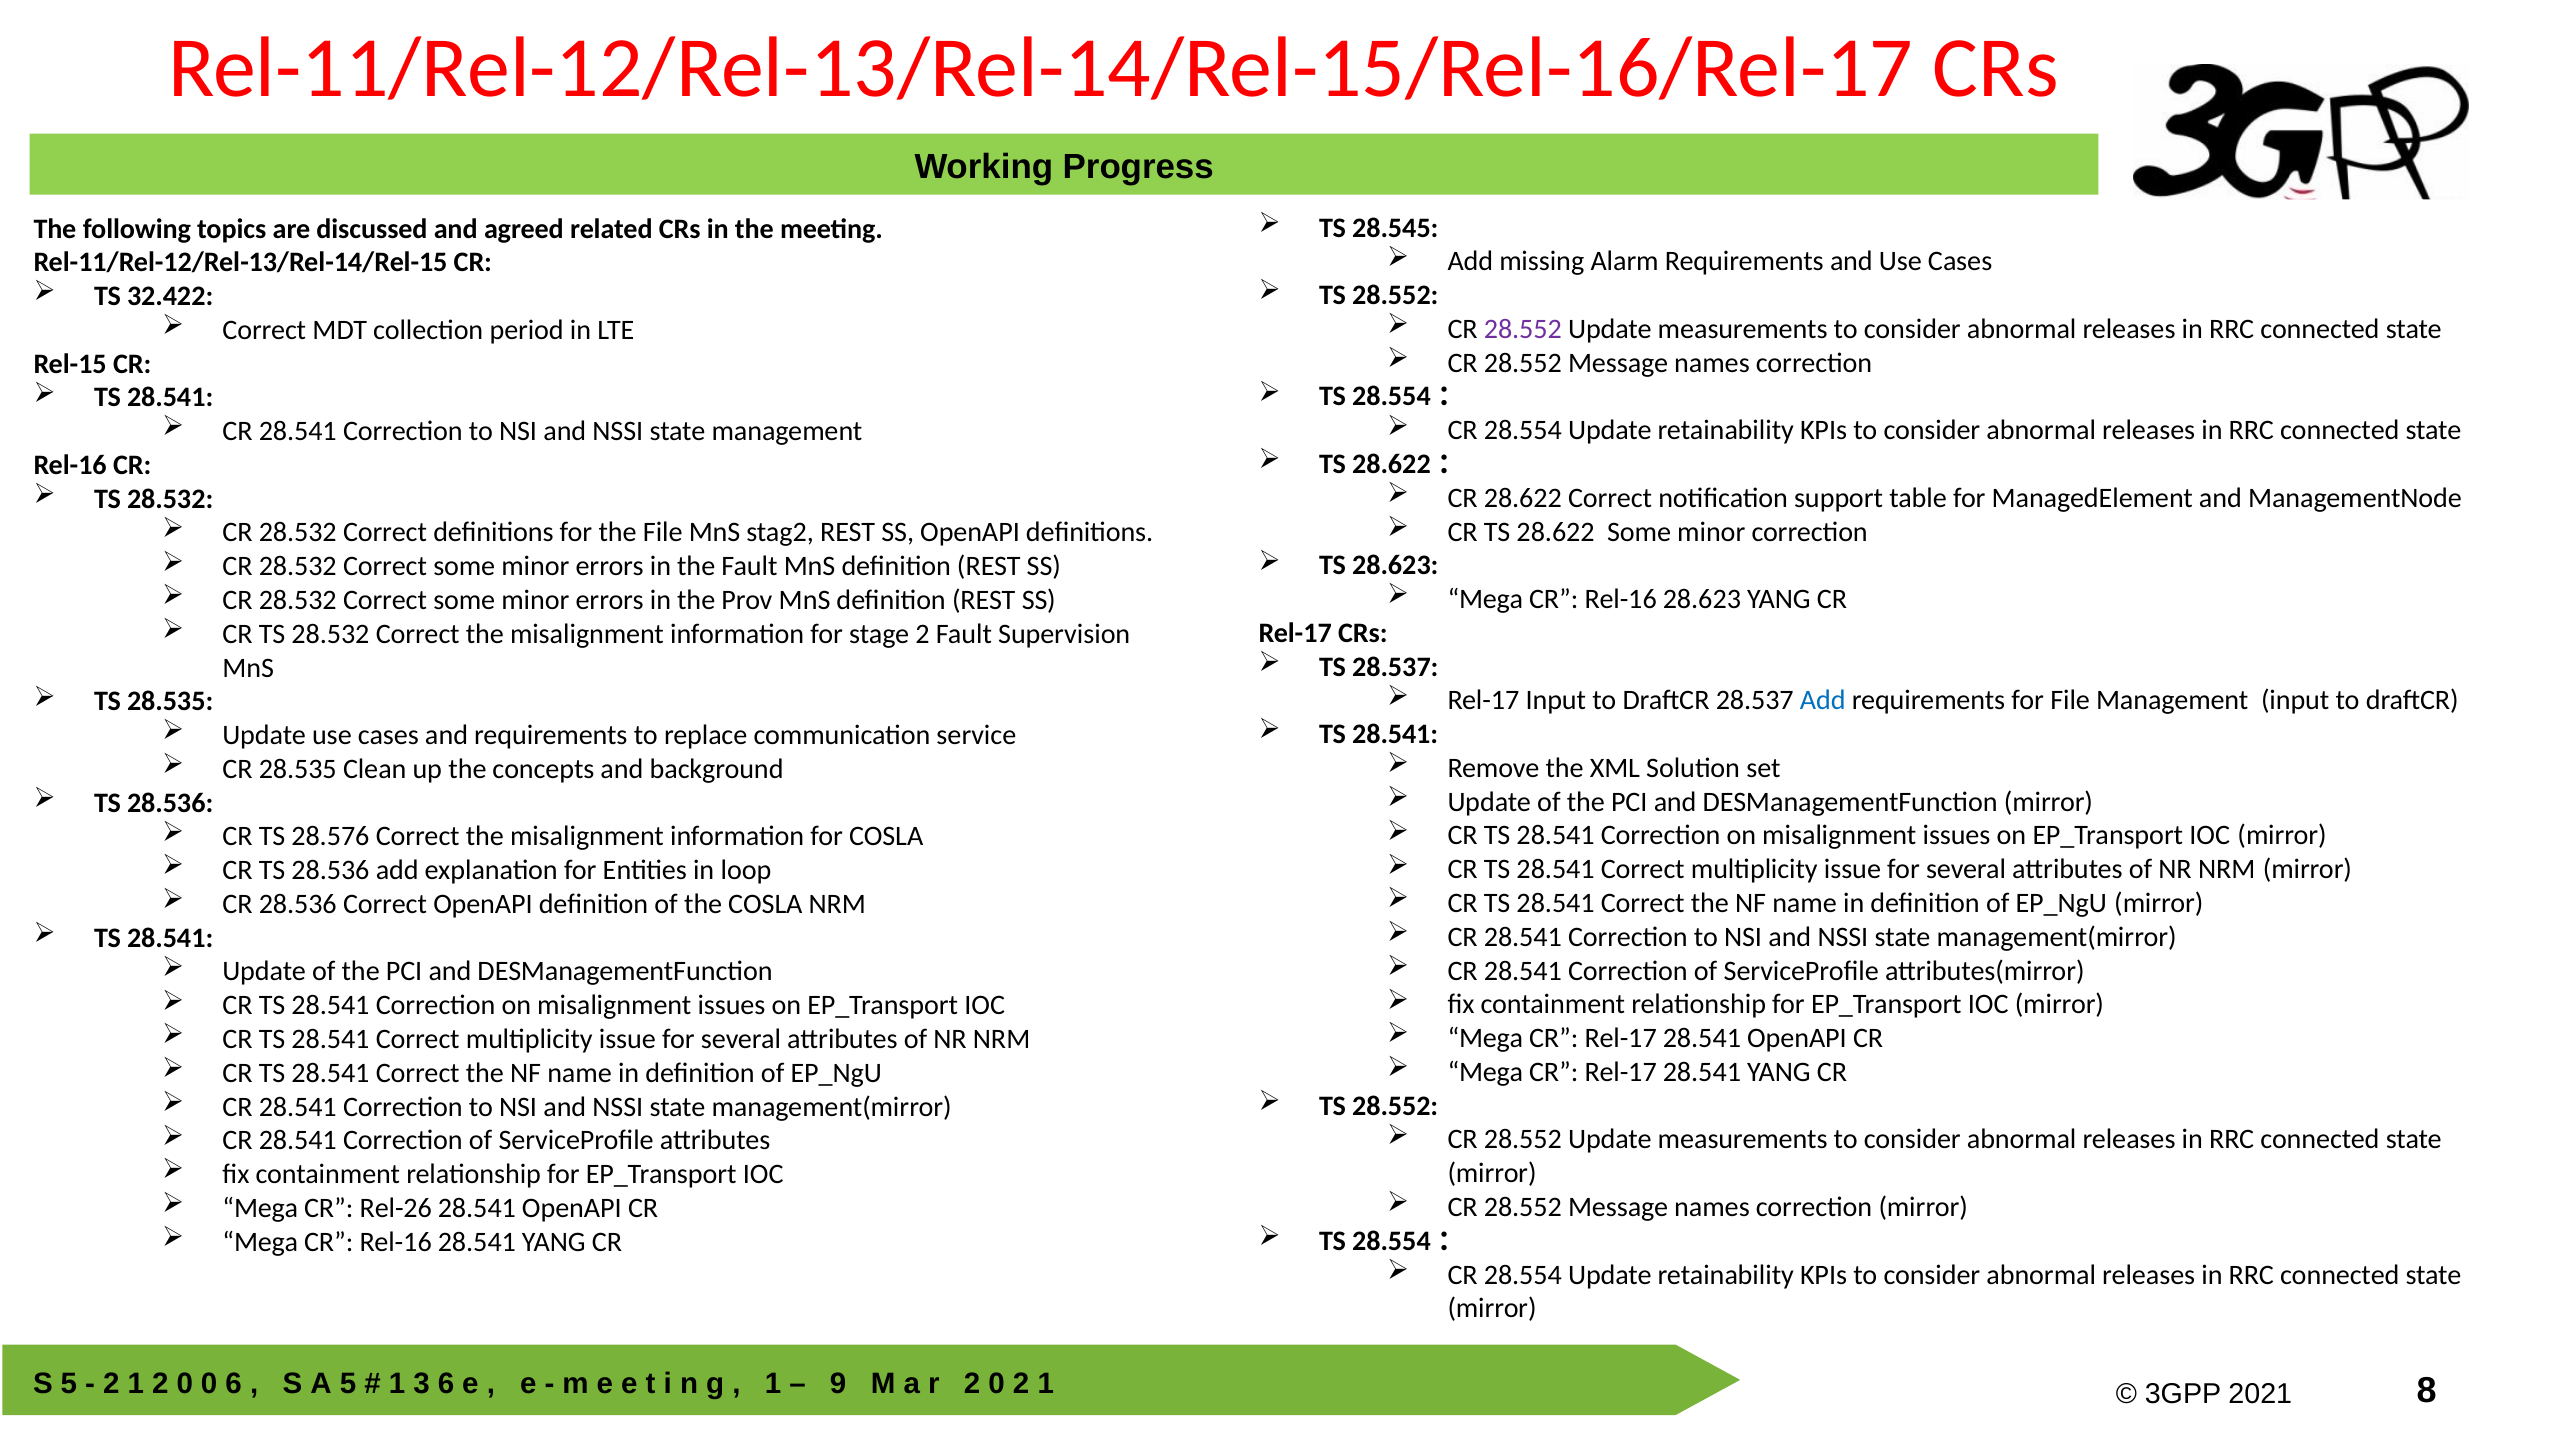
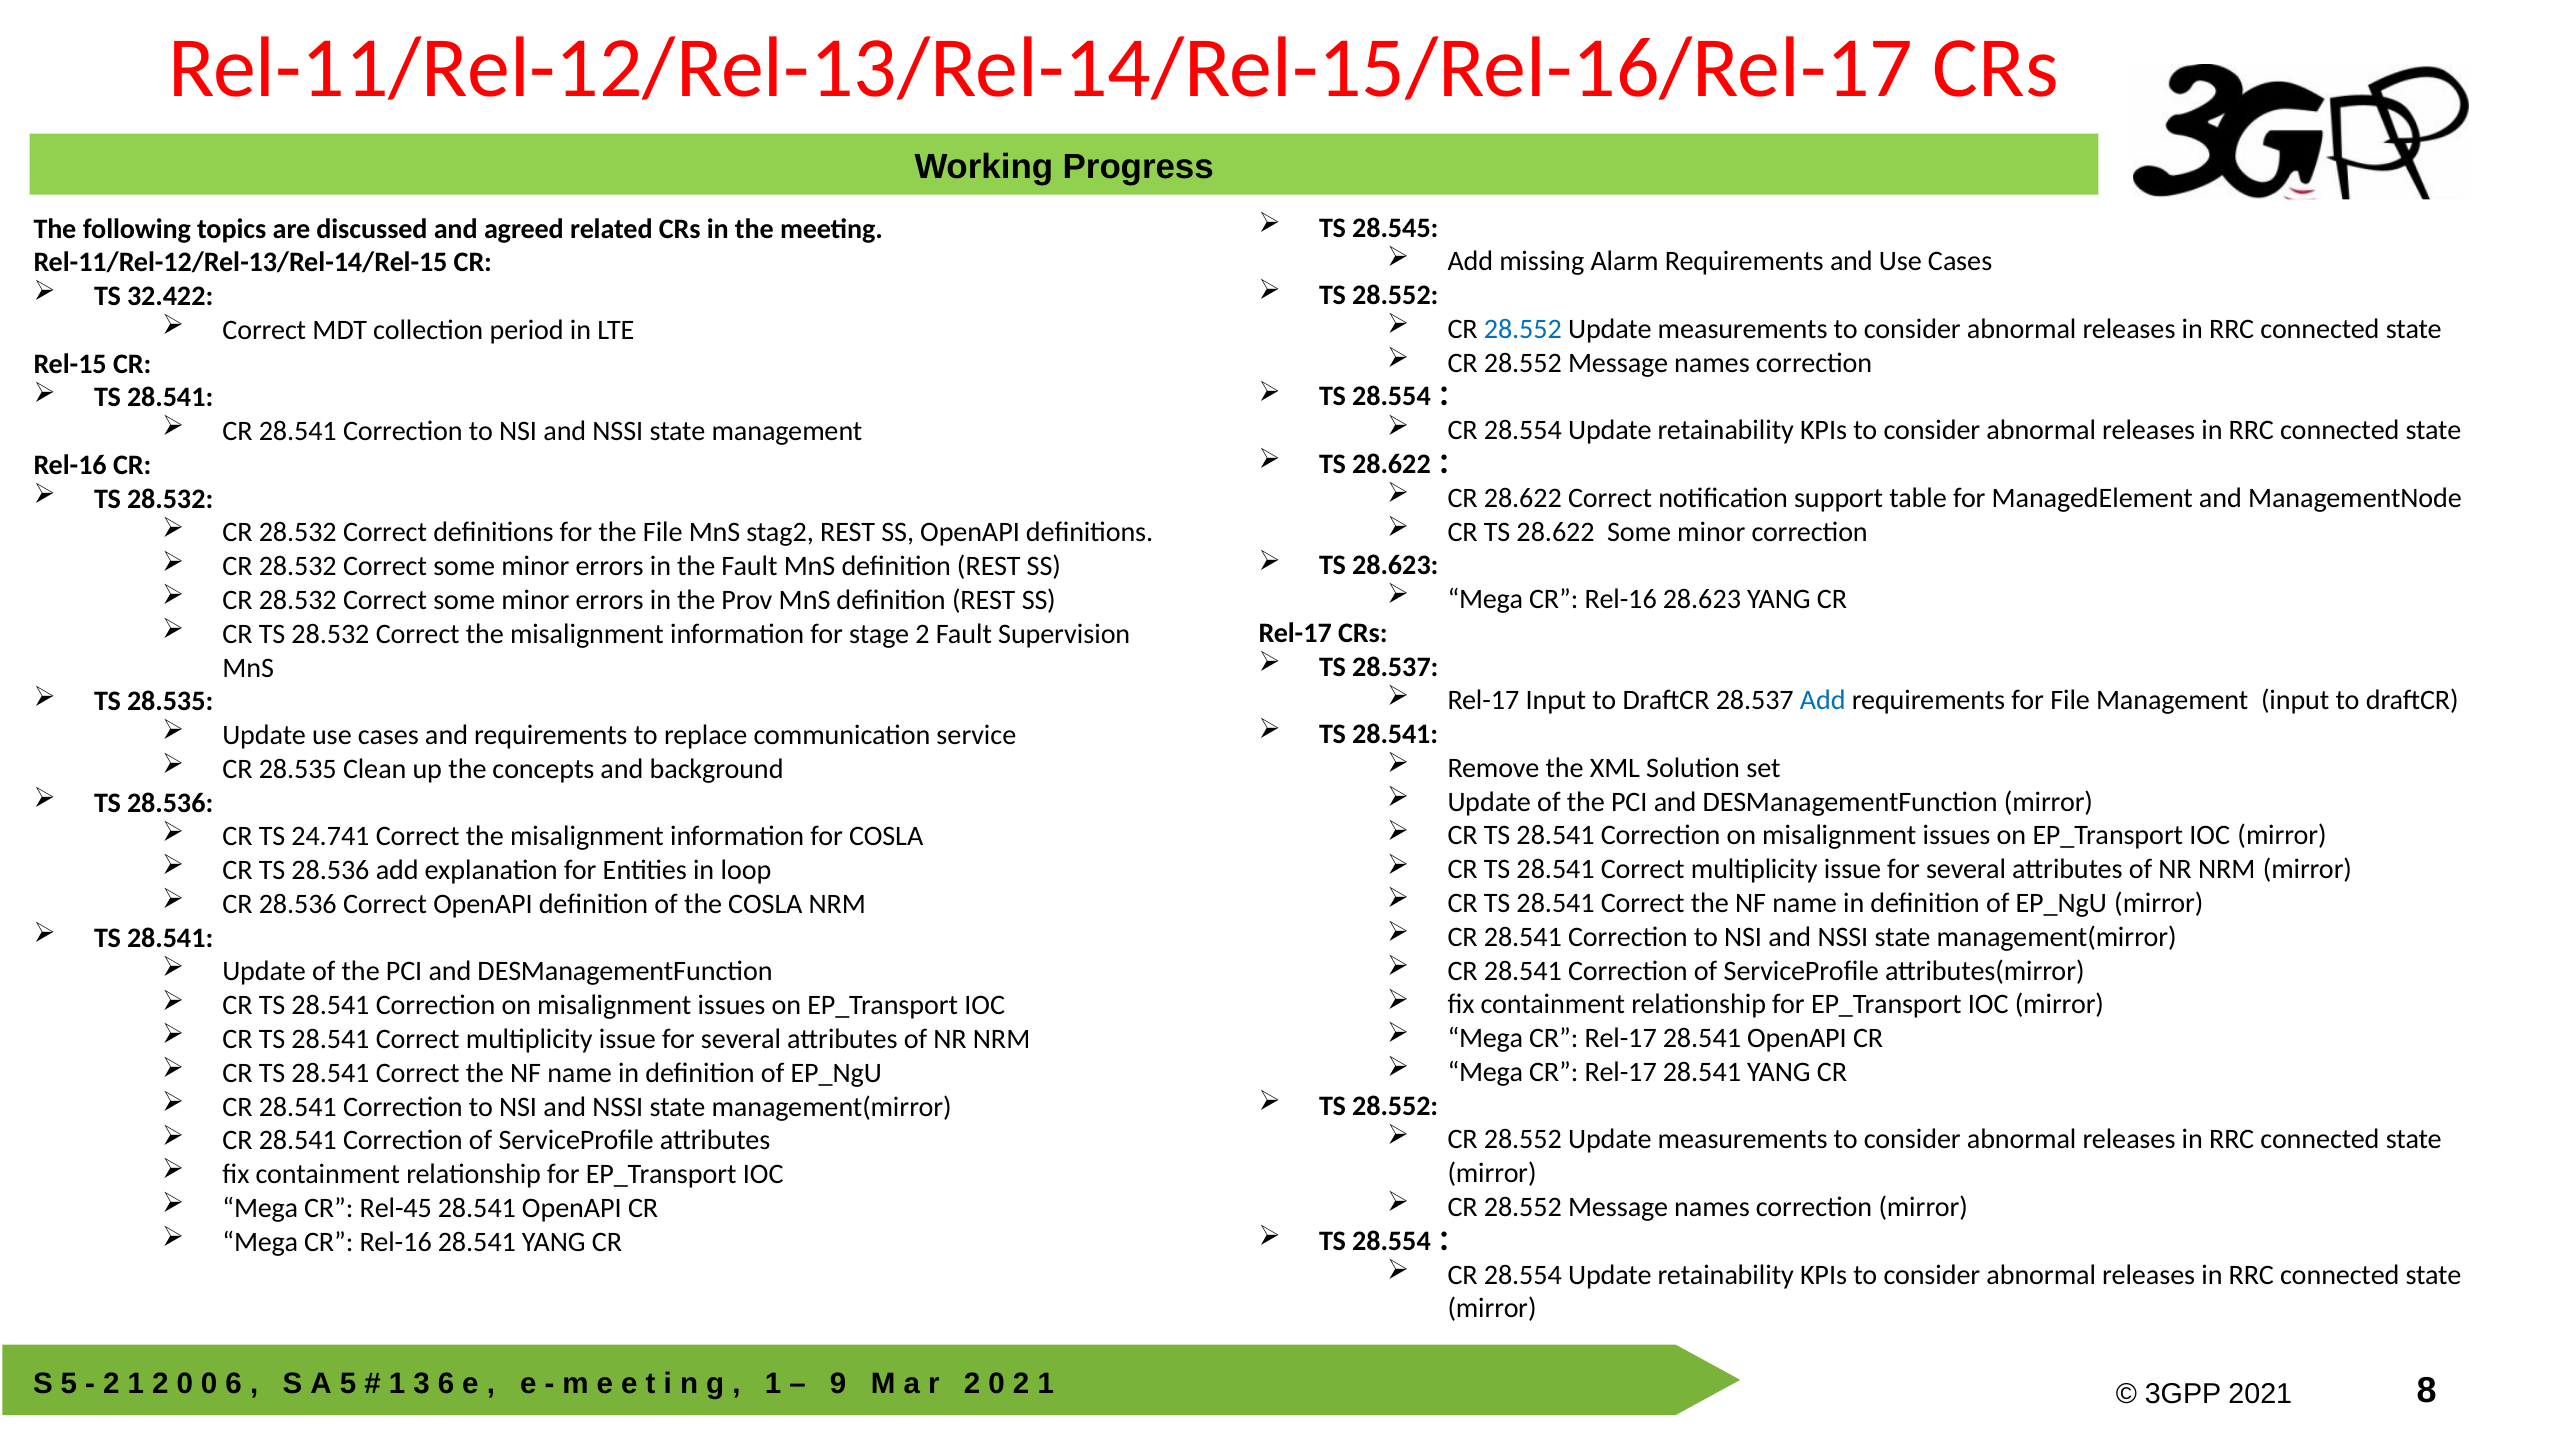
28.552 colour: purple -> blue (1523, 329)
28.576: 28.576 -> 24.741 (330, 837)
Rel-26: Rel-26 -> Rel-45 (396, 1208)
